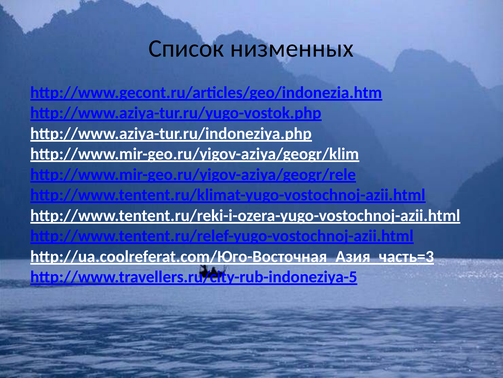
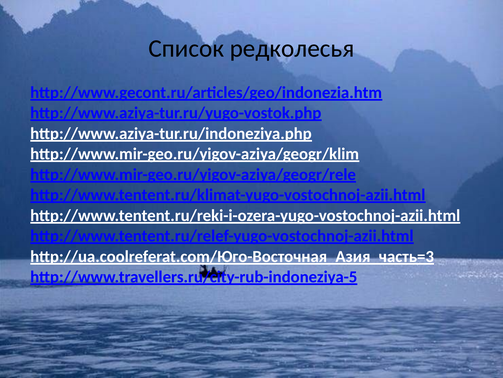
низменных: низменных -> редколесья (292, 48)
